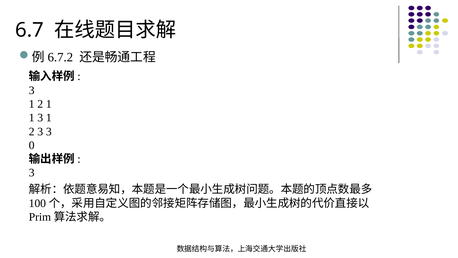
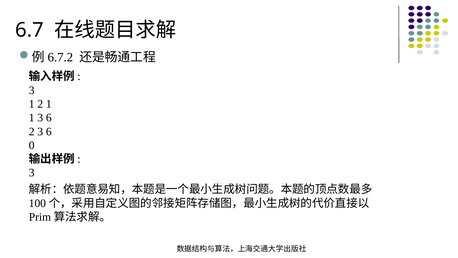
1 3 1: 1 -> 6 (49, 118)
2 3 3: 3 -> 6 (49, 131)
